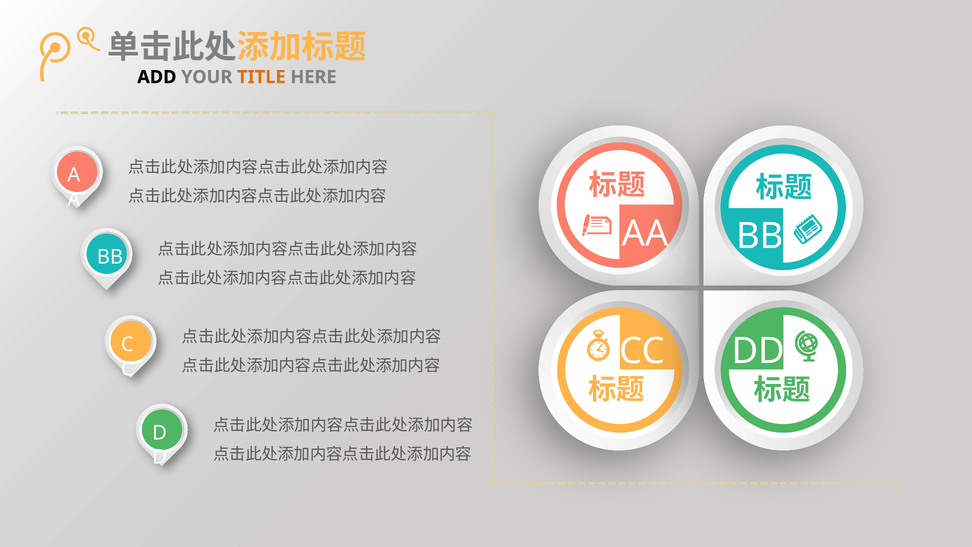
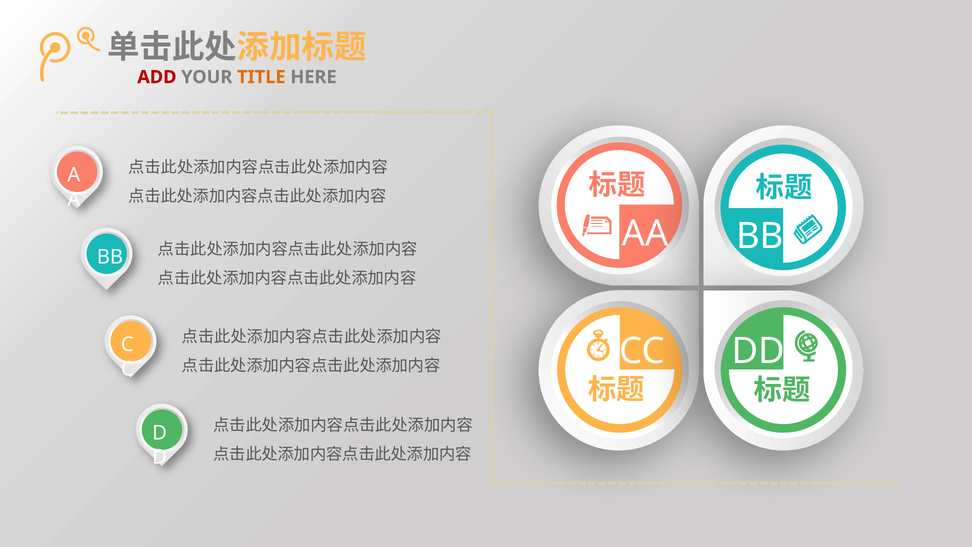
ADD colour: black -> red (157, 77)
